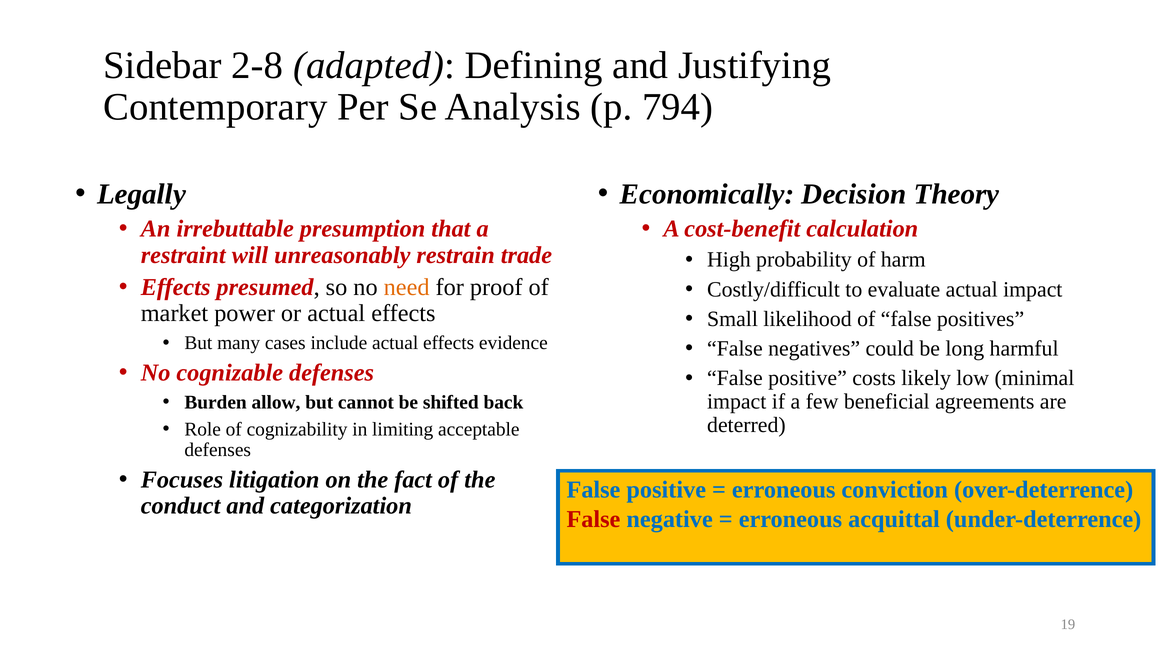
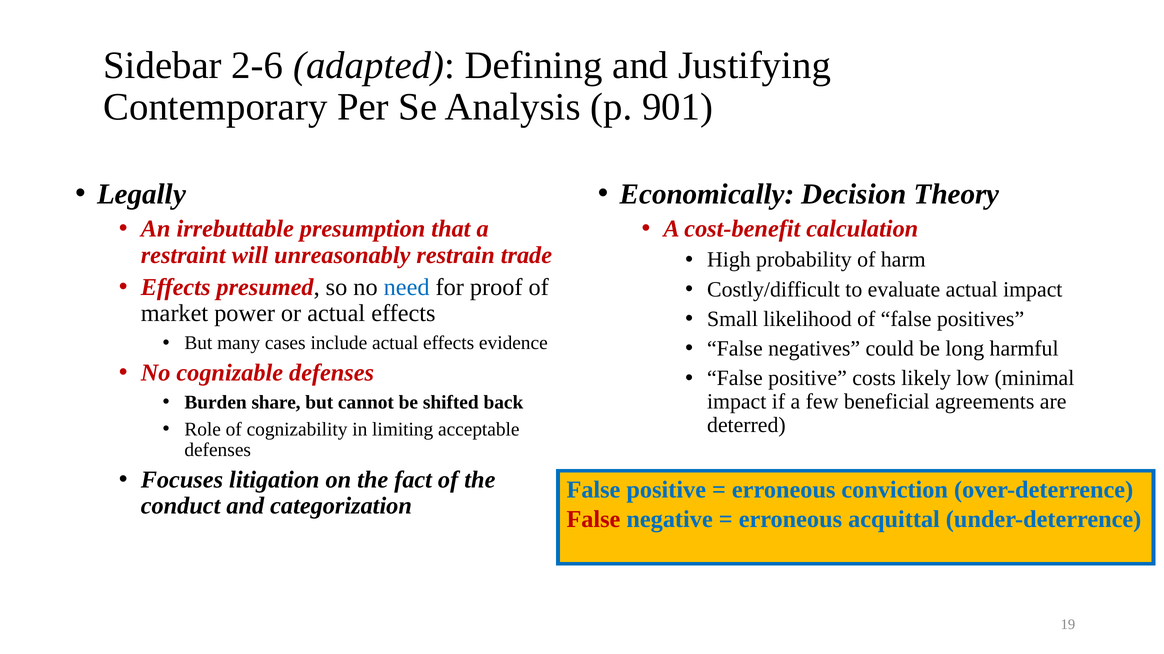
2-8: 2-8 -> 2-6 (257, 65)
794: 794 -> 901 (678, 107)
need colour: orange -> blue (407, 288)
allow: allow -> share (276, 403)
